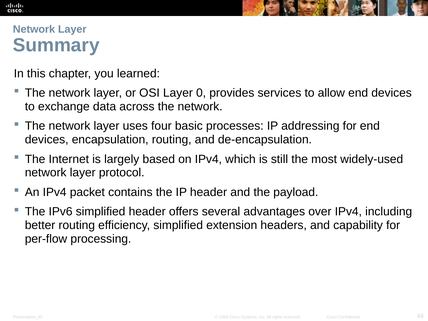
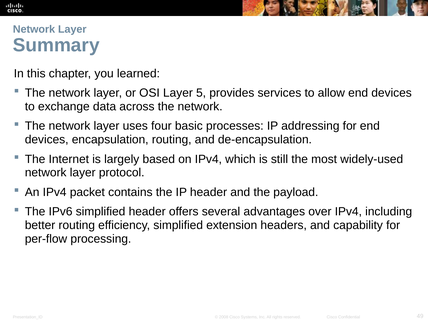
0: 0 -> 5 (201, 93)
